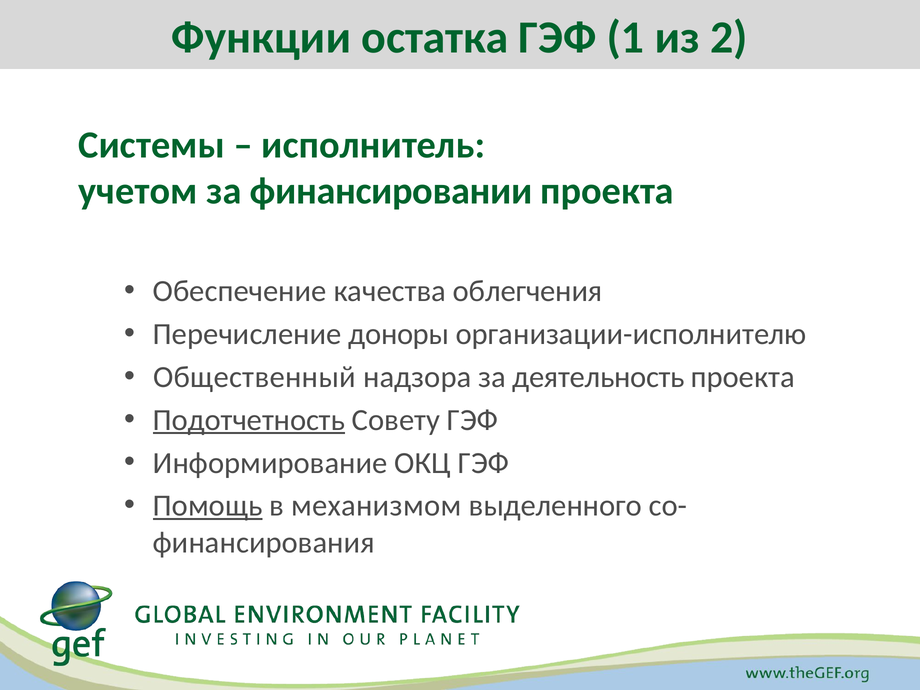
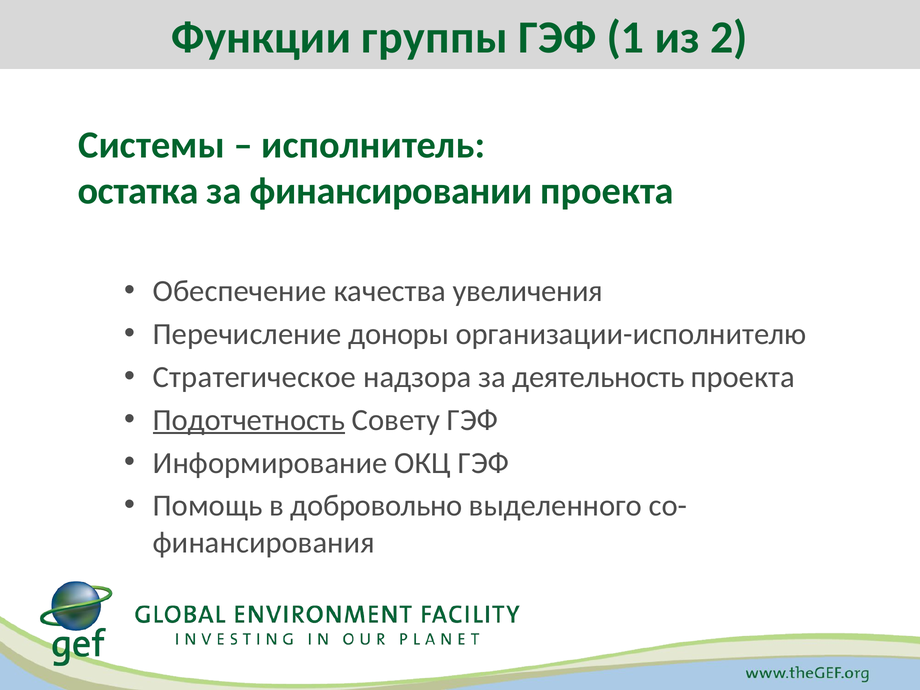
остатка: остатка -> группы (435, 38)
учетом: учетом -> остатка (138, 191)
облегчения: облегчения -> увеличения (528, 291)
Общественный: Общественный -> Стратегическое (255, 377)
Помощь underline: present -> none (208, 506)
механизмом: механизмом -> добровольно (377, 506)
